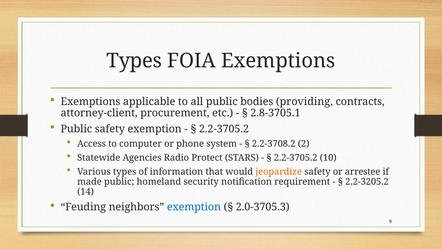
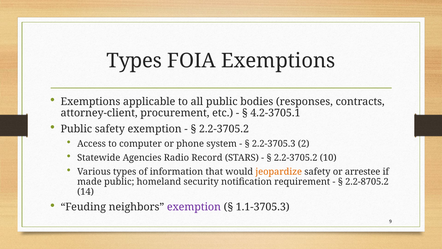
providing: providing -> responses (304, 101)
2.8-3705.1: 2.8-3705.1 -> 4.2-3705.1 (275, 113)
2.2-3708.2: 2.2-3708.2 -> 2.2-3705.3 (274, 143)
Protect: Protect -> Record (207, 157)
2.2-3205.2: 2.2-3205.2 -> 2.2-8705.2 (367, 182)
exemption colour: blue -> purple (194, 207)
2.0-3705.3: 2.0-3705.3 -> 1.1-3705.3 (263, 207)
